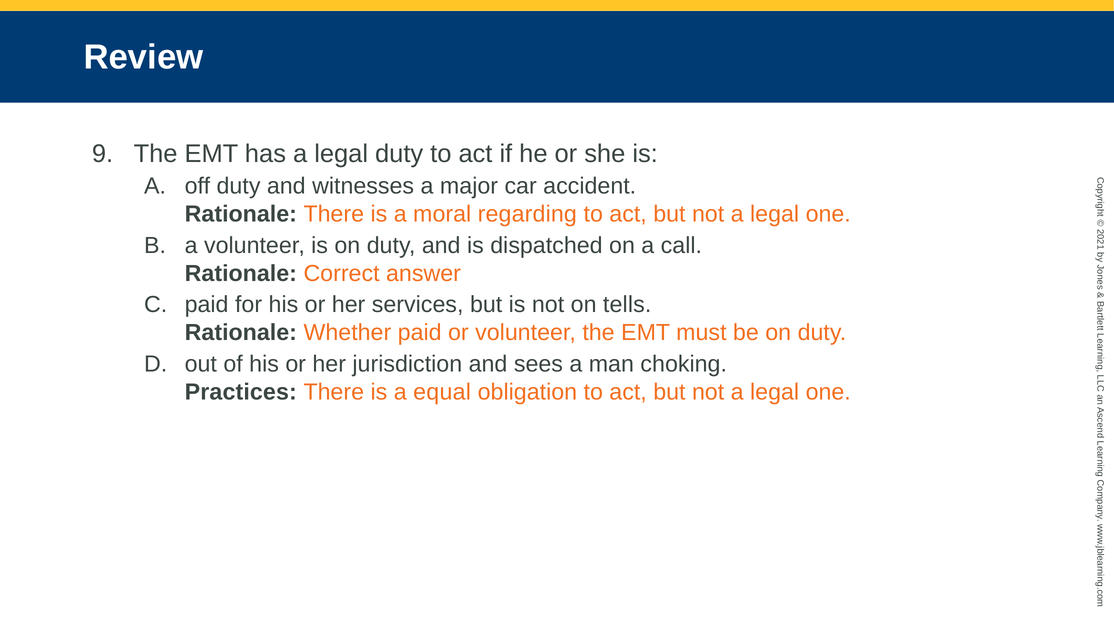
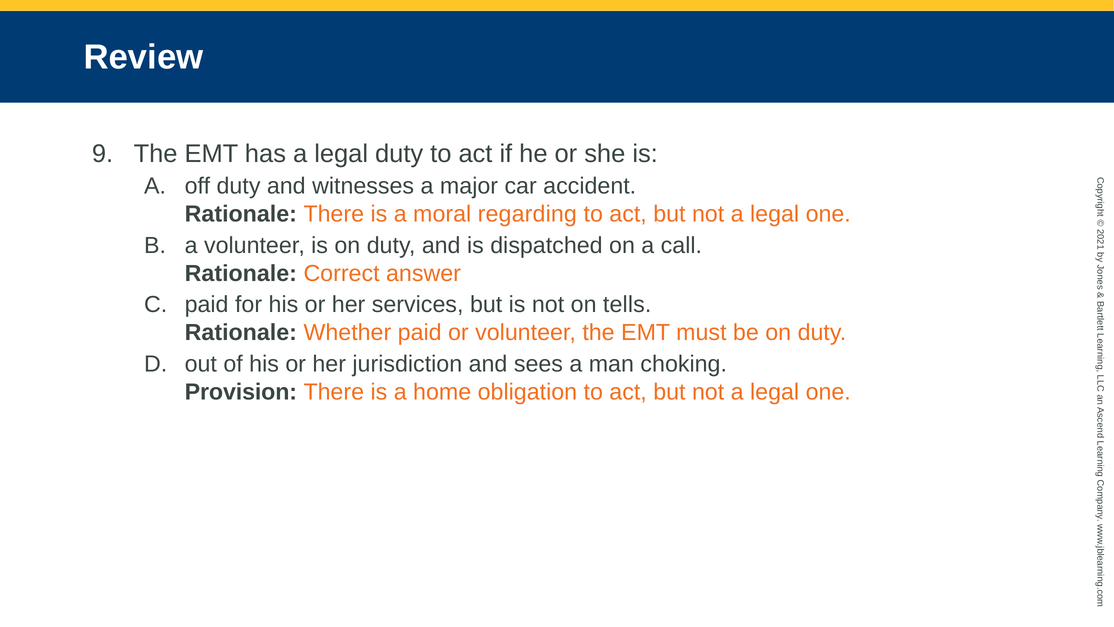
Practices: Practices -> Provision (241, 392)
equal: equal -> home (442, 392)
